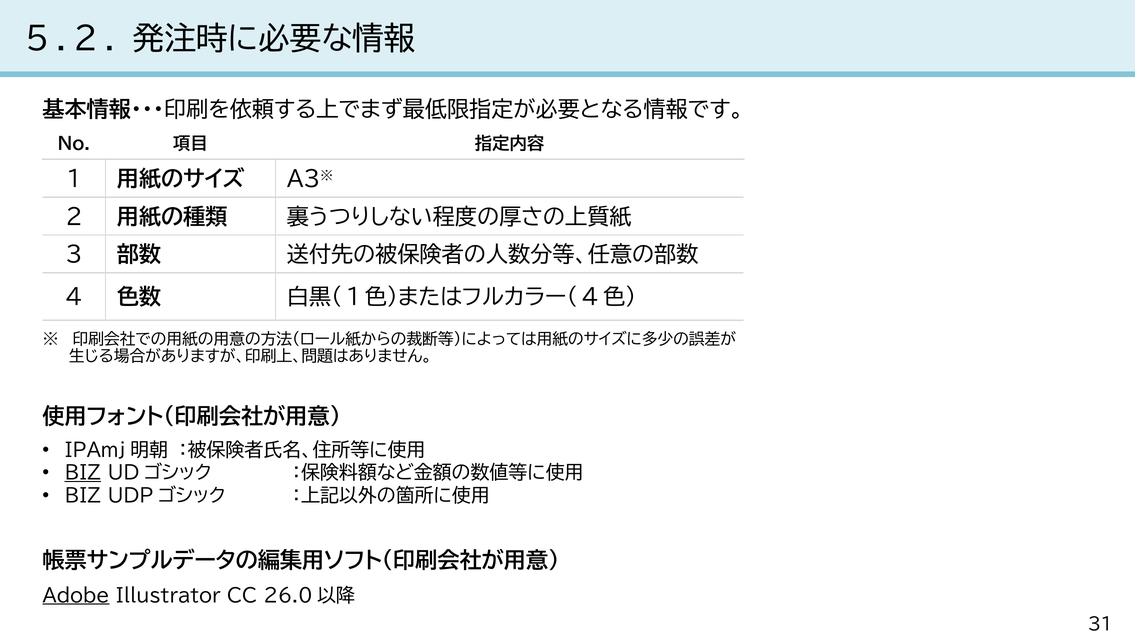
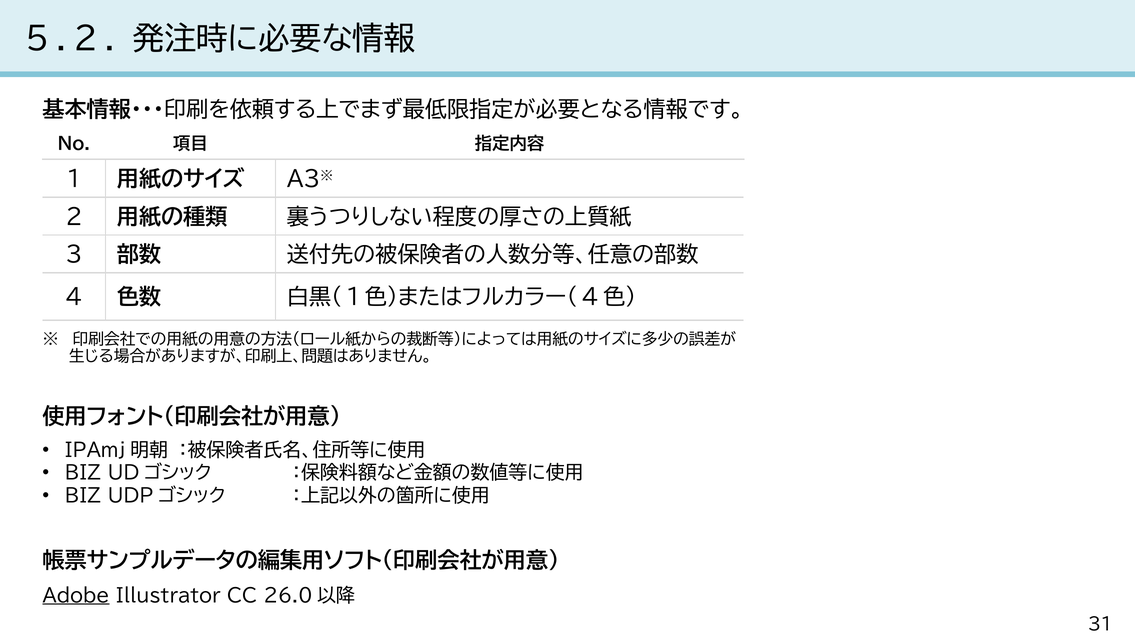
BIZ underline: present -> none (83, 474)
